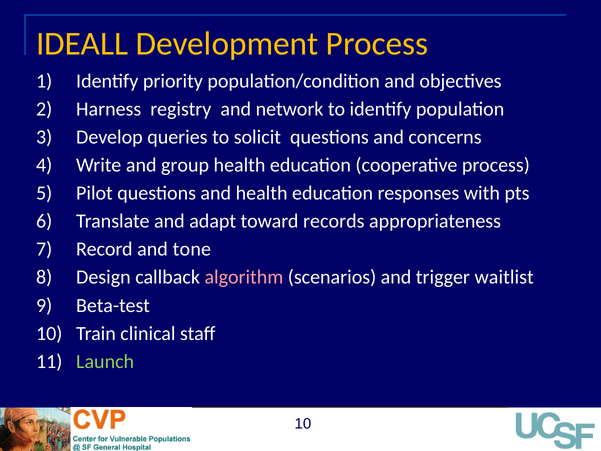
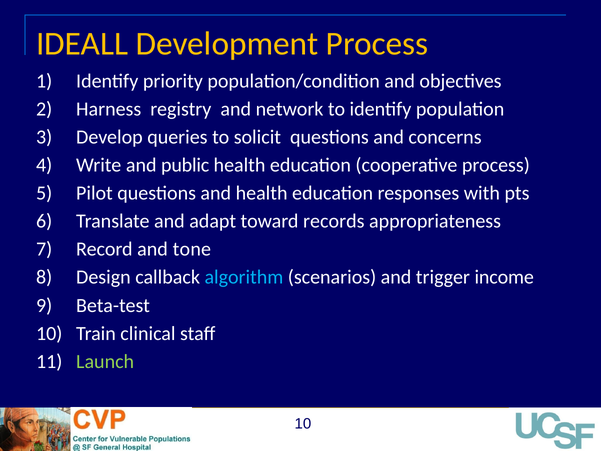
group: group -> public (185, 165)
algorithm colour: pink -> light blue (244, 277)
waitlist: waitlist -> income (504, 277)
